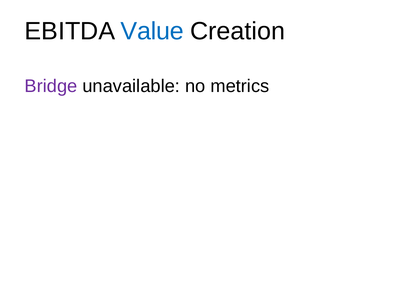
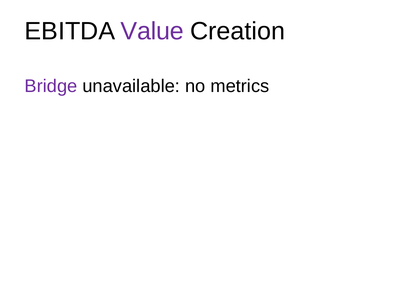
Value colour: blue -> purple (152, 31)
